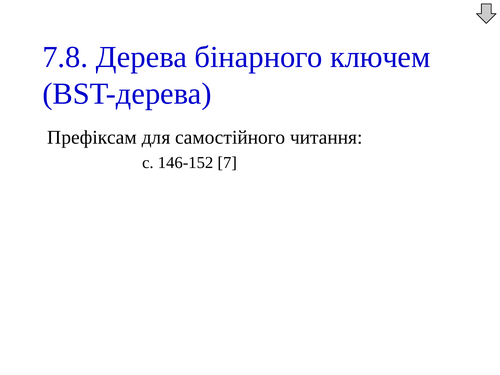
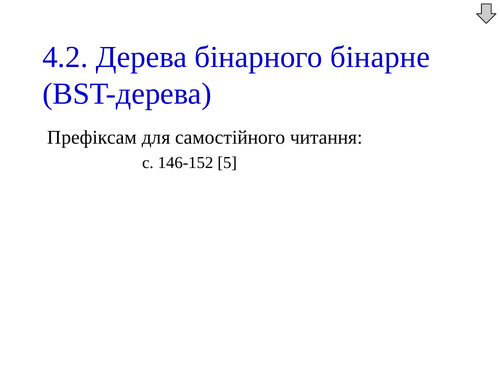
7.8: 7.8 -> 4.2 (65, 57)
ключем: ключем -> бінарне (380, 57)
7: 7 -> 5 (227, 163)
